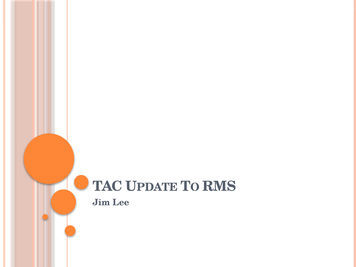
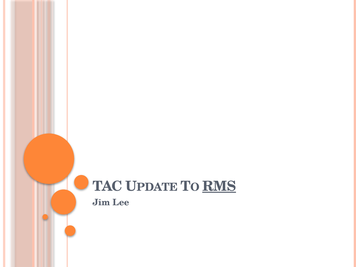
RMS underline: none -> present (219, 186)
